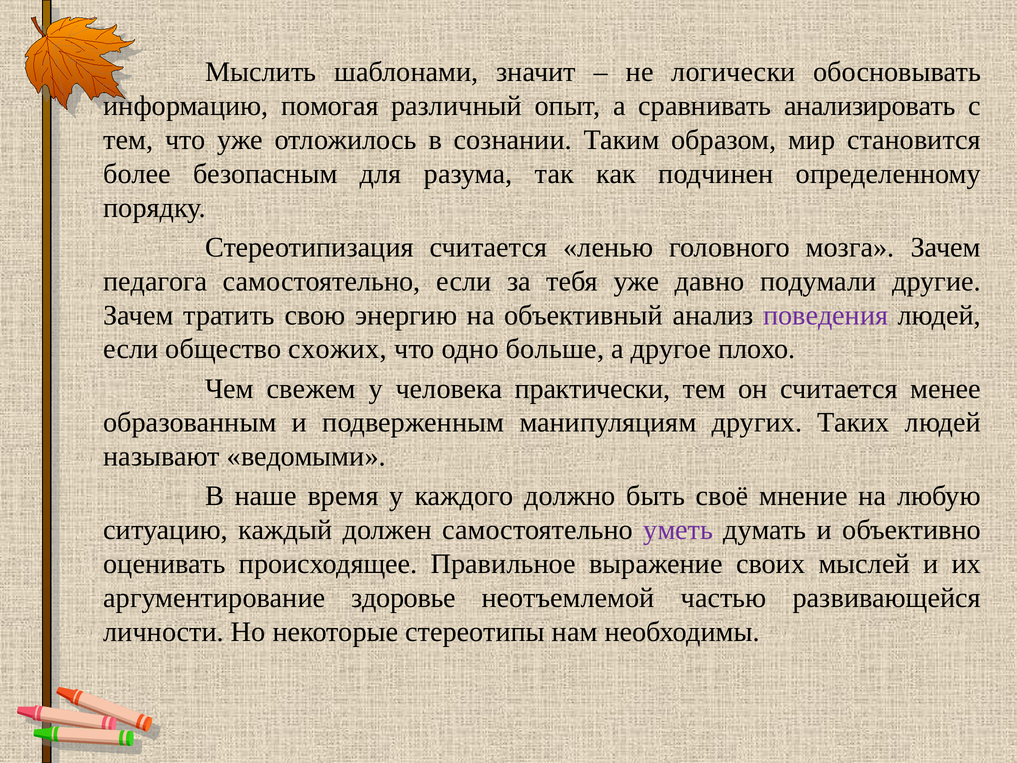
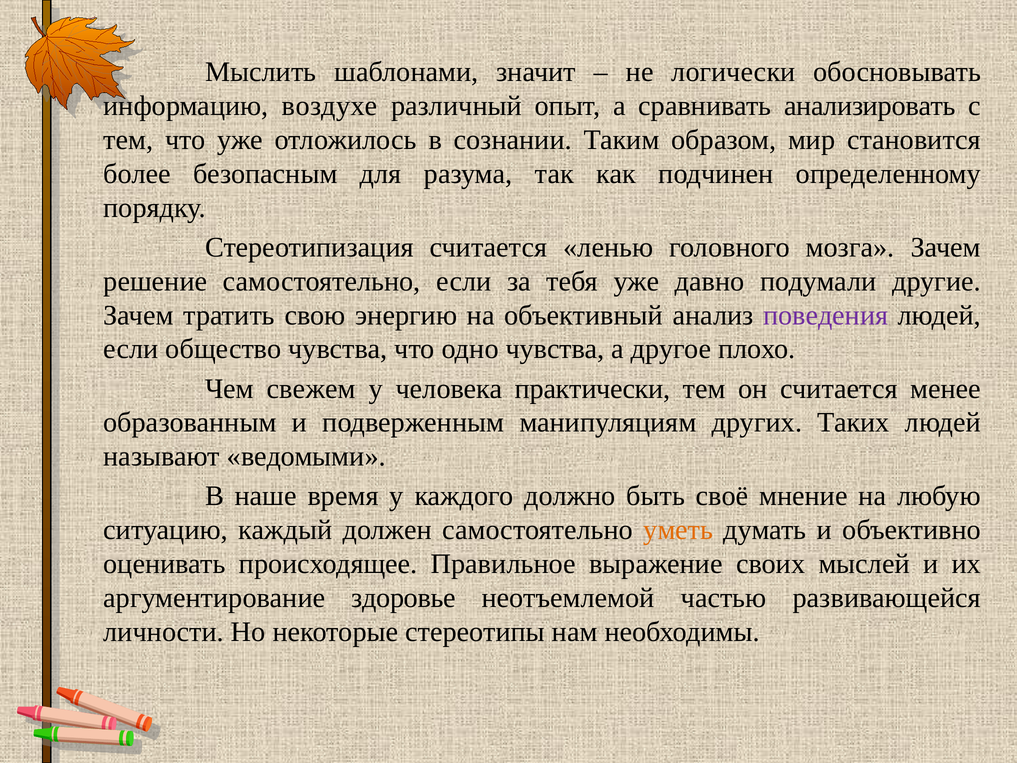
помогая: помогая -> воздухе (330, 106)
педагога: педагога -> решение (155, 281)
общество схожих: схожих -> чувства (338, 349)
одно больше: больше -> чувства (555, 349)
уметь colour: purple -> orange (678, 530)
